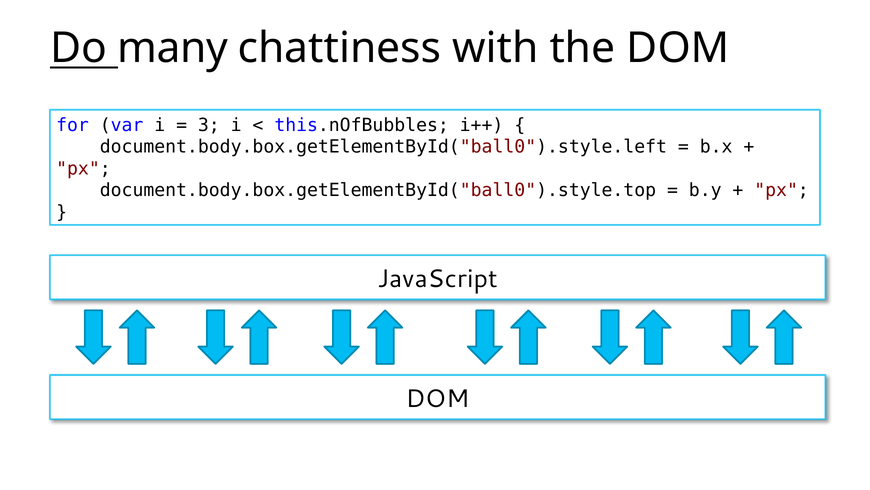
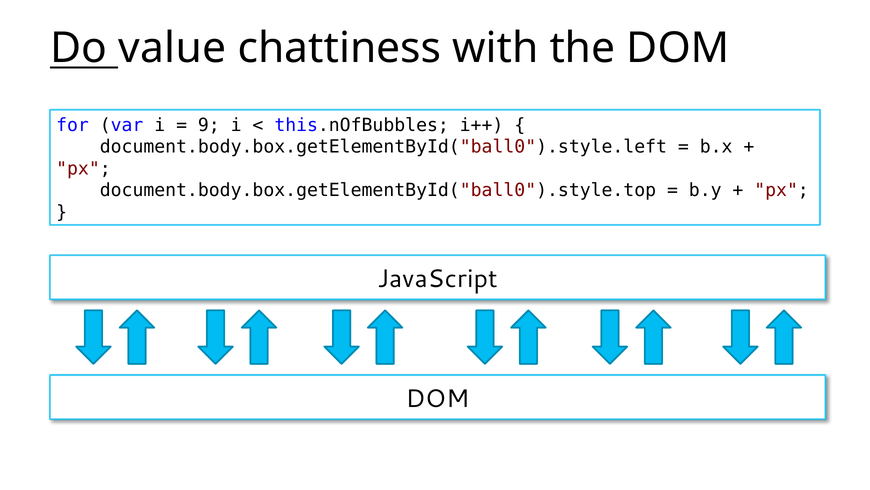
many: many -> value (172, 48)
3: 3 -> 9 (209, 125)
